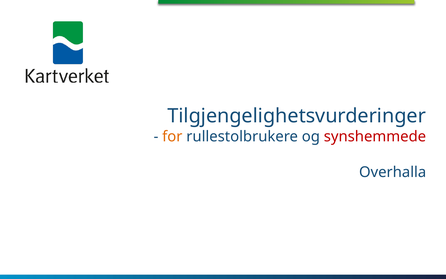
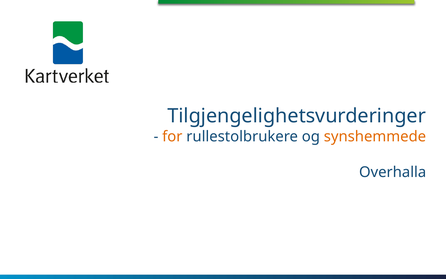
synshemmede colour: red -> orange (375, 136)
